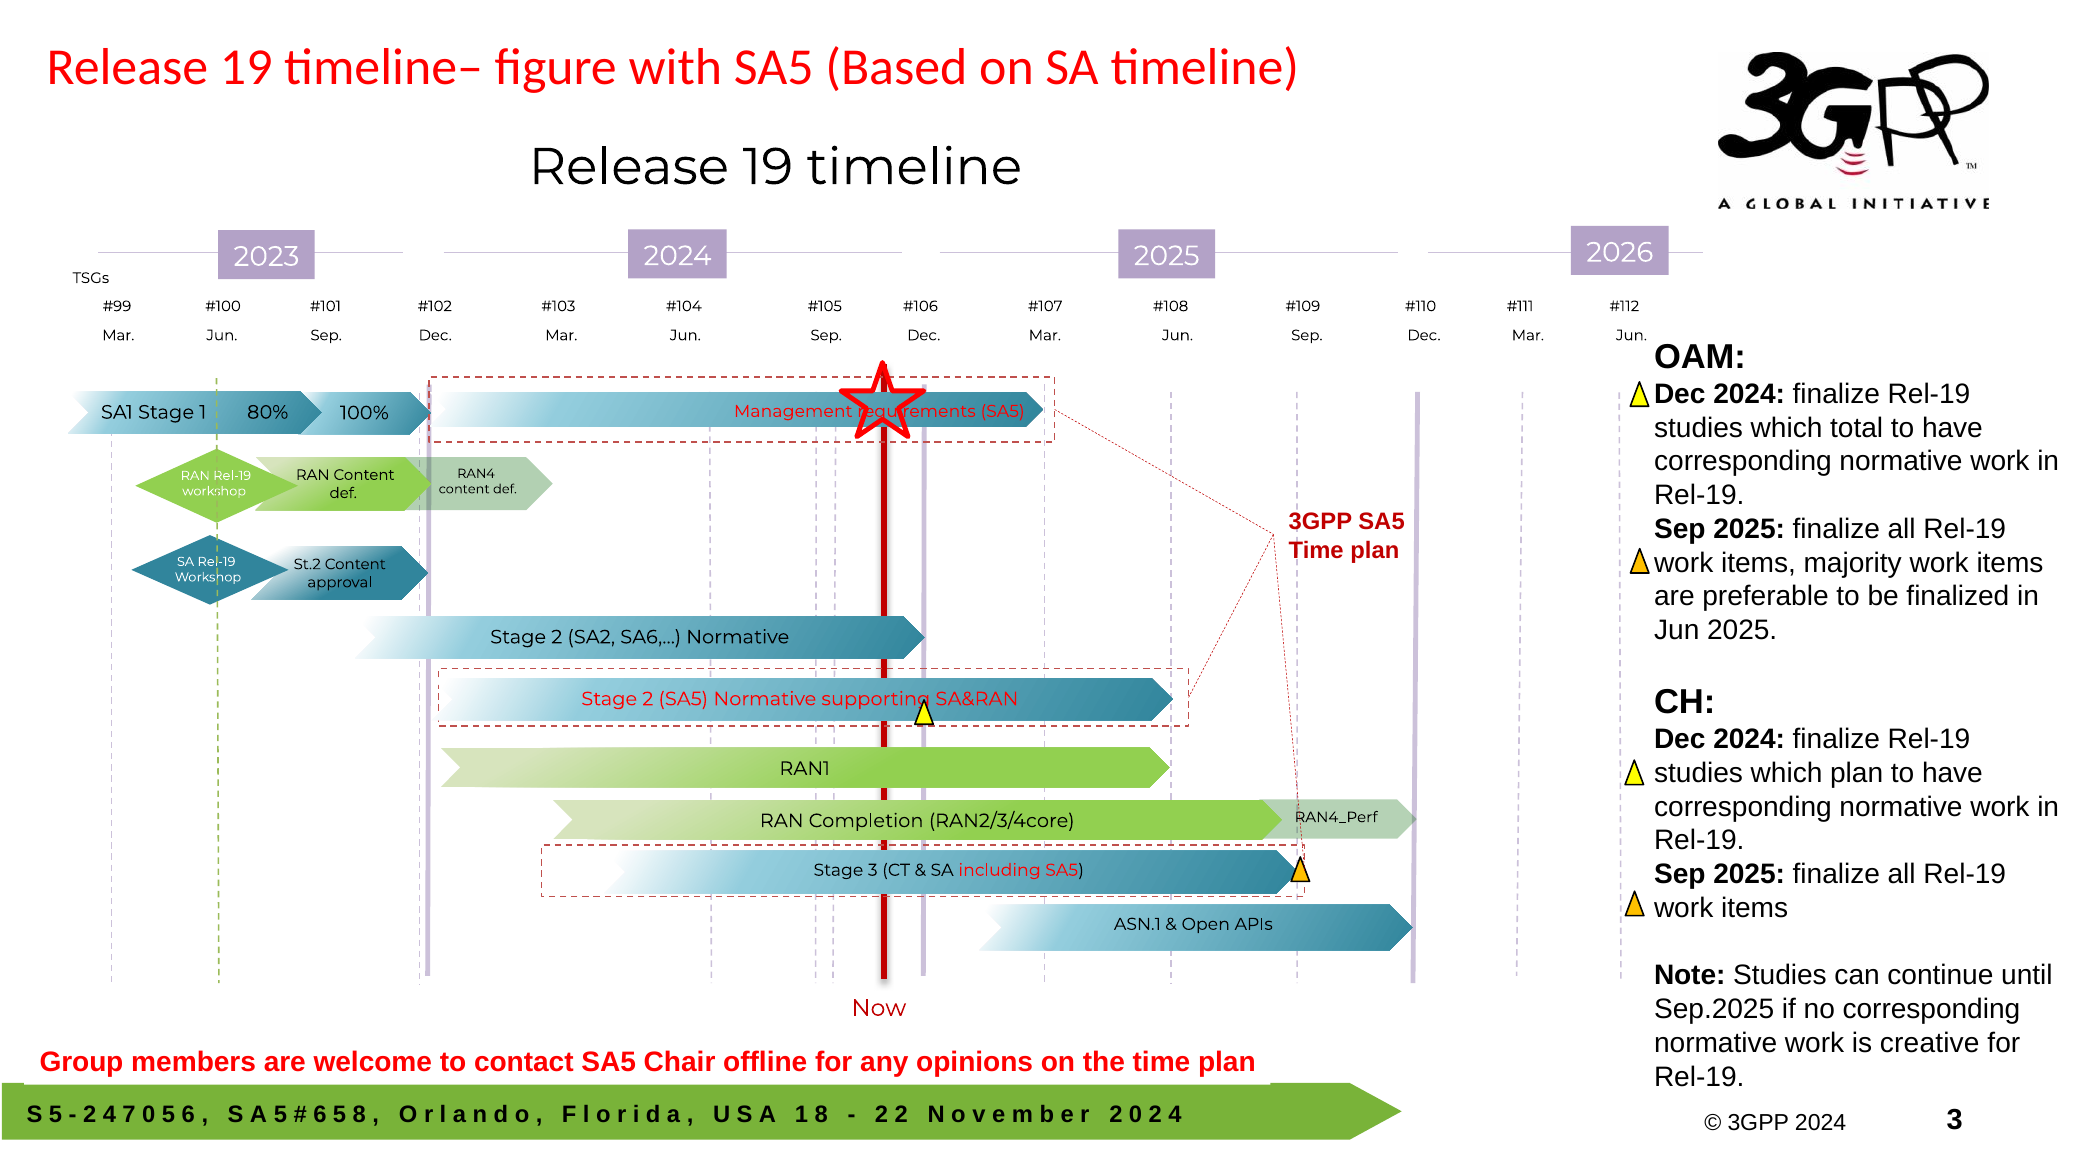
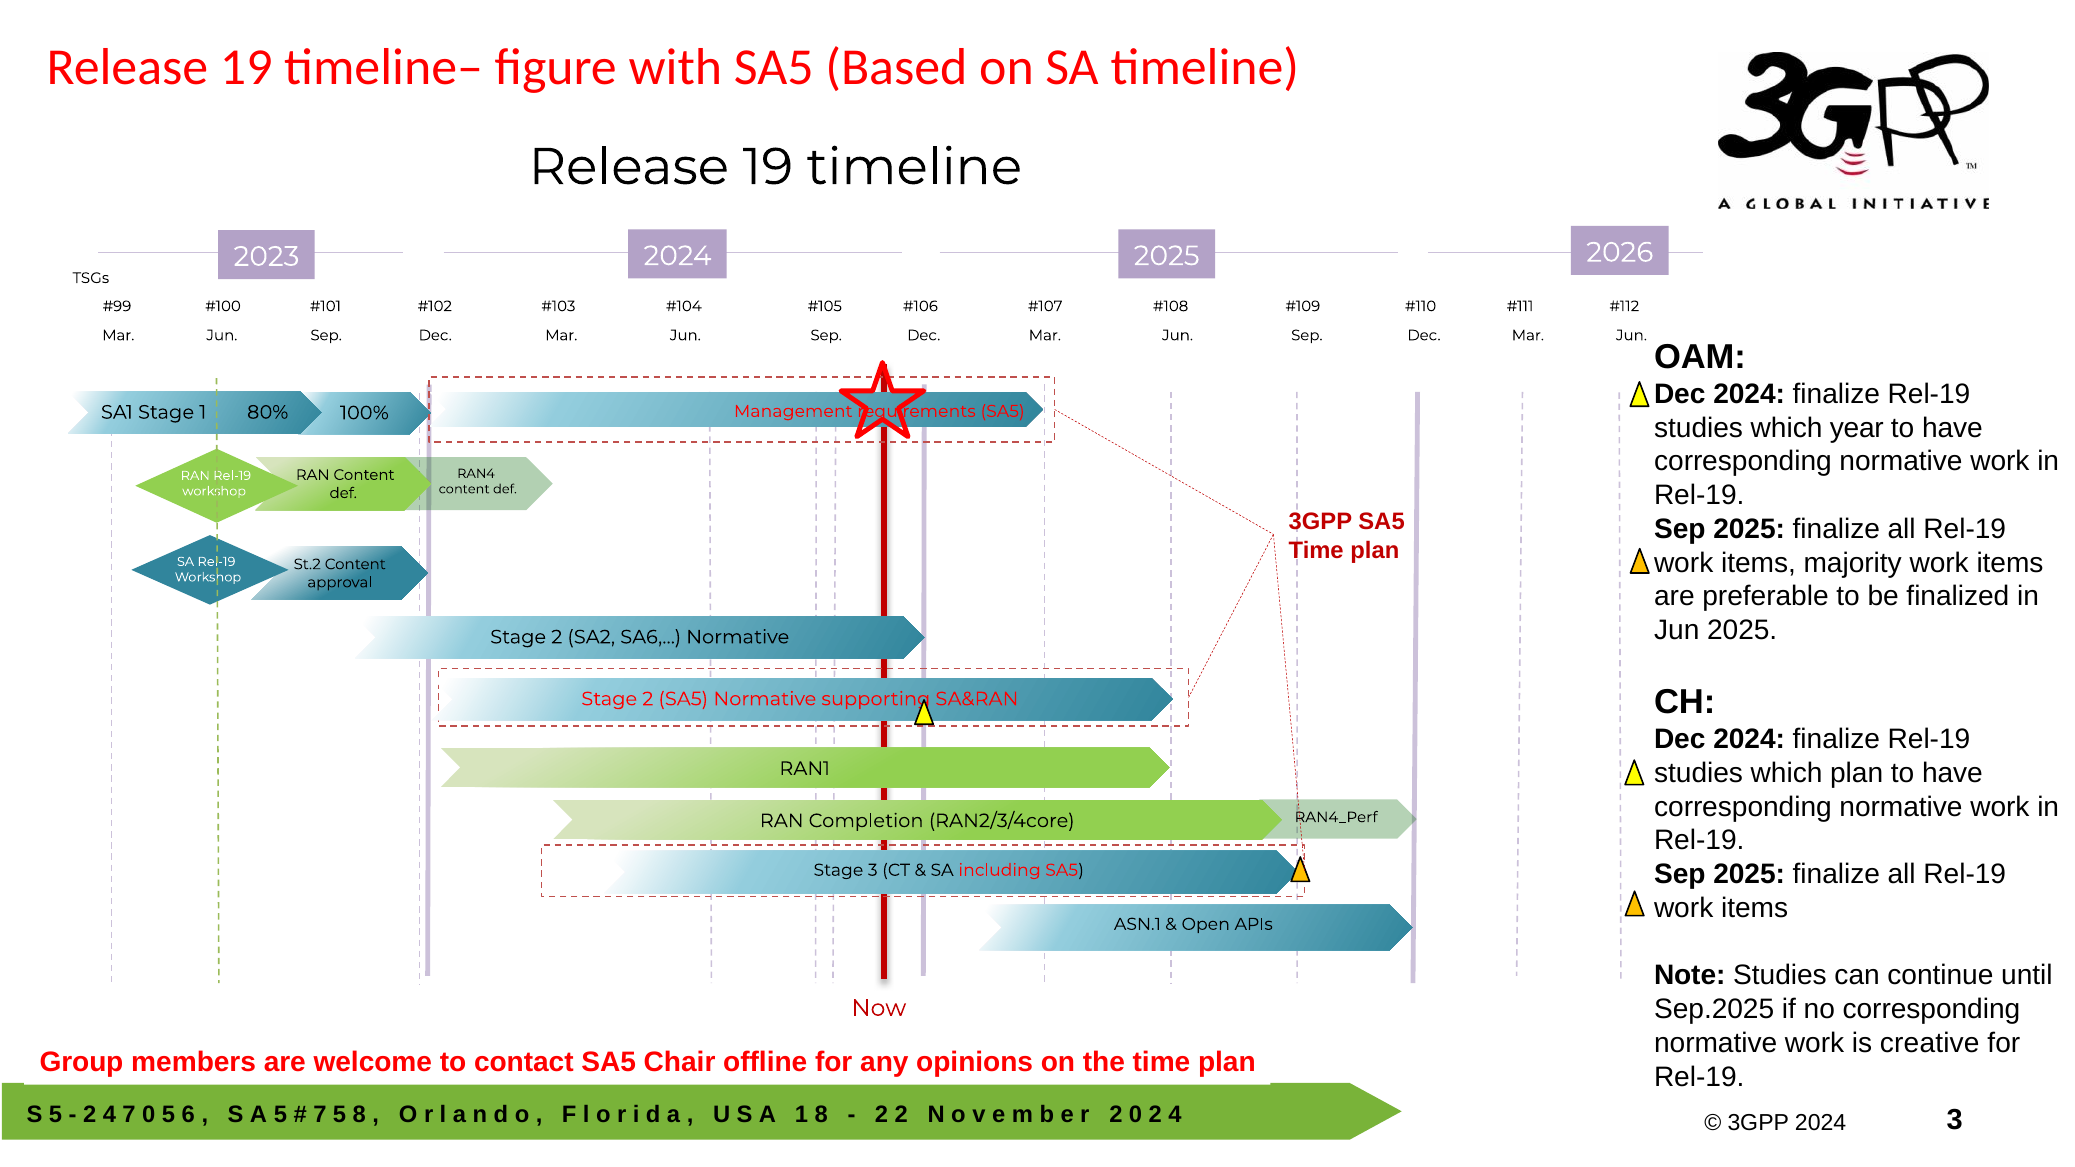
total: total -> year (1857, 428)
6: 6 -> 7 (320, 1114)
